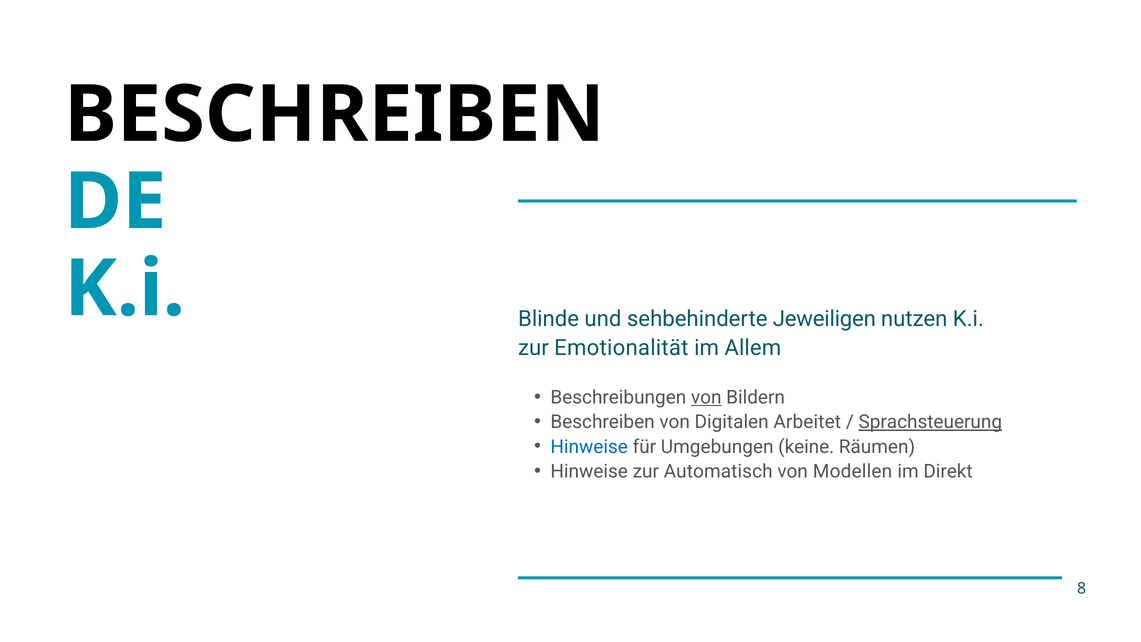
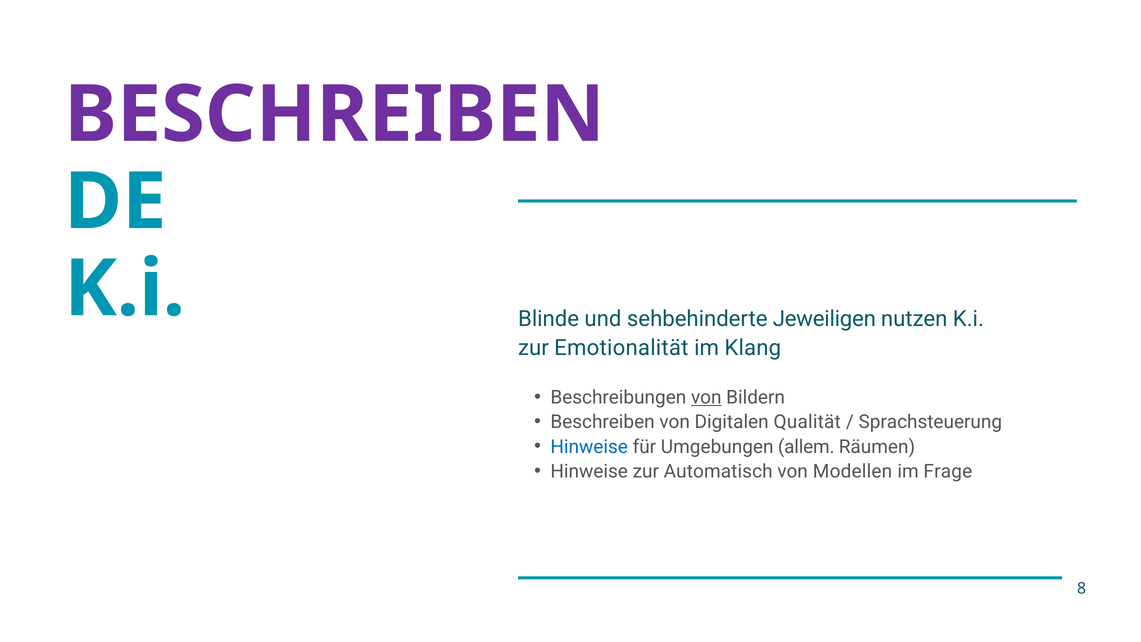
BESCHREIBEN colour: black -> purple (335, 115)
Allem: Allem -> Klang (753, 348)
Arbeitet: Arbeitet -> Qualität (807, 422)
Sprachsteuerung underline: present -> none (930, 422)
keine: keine -> allem (806, 447)
Direkt: Direkt -> Frage (948, 471)
